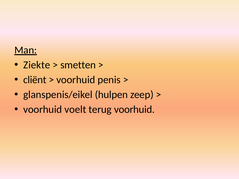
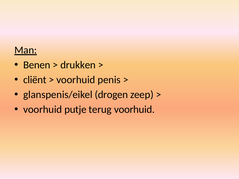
Ziekte: Ziekte -> Benen (37, 65)
smetten: smetten -> drukken (78, 65)
hulpen: hulpen -> drogen (111, 95)
voelt: voelt -> putje (75, 110)
